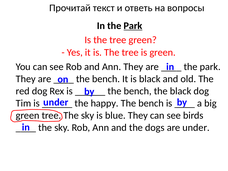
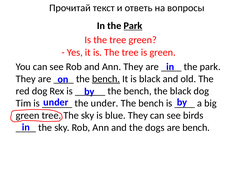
bench underline: none -> present (106, 79)
the happy: happy -> under (105, 103)
are under: under -> bench (196, 127)
